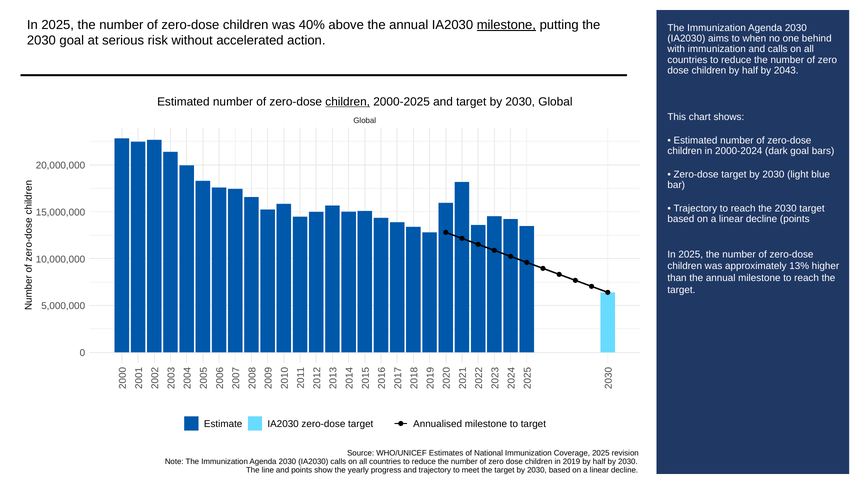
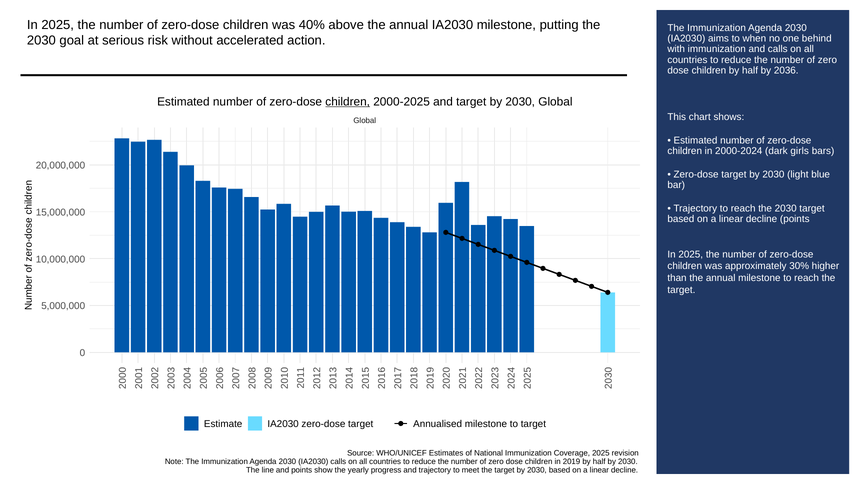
milestone underline: present -> none (506, 25)
2043: 2043 -> 2036 (786, 70)
dark goal: goal -> girls (800, 151)
13%: 13% -> 30% (799, 266)
